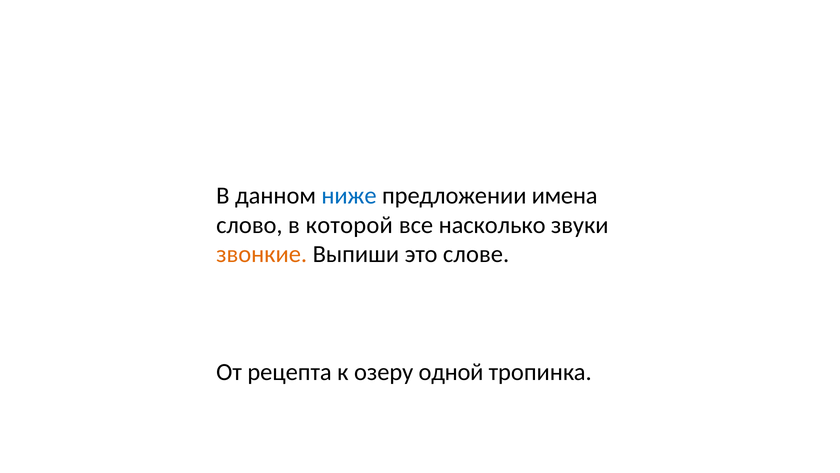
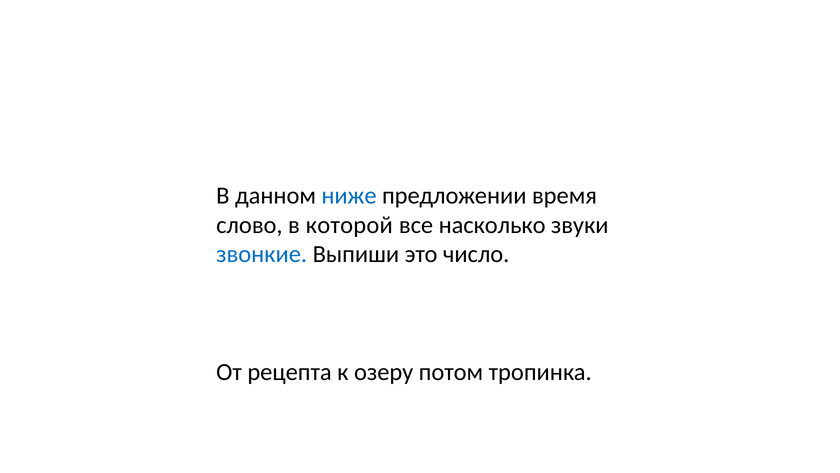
имена: имена -> время (564, 195)
звонкие colour: orange -> blue (262, 254)
слове: слове -> число (476, 254)
одной: одной -> потом (451, 372)
